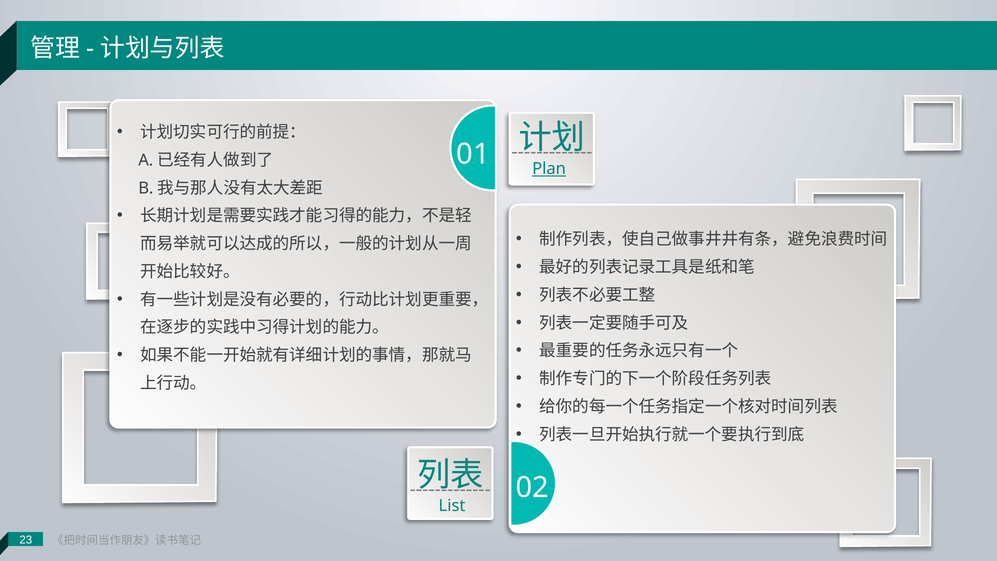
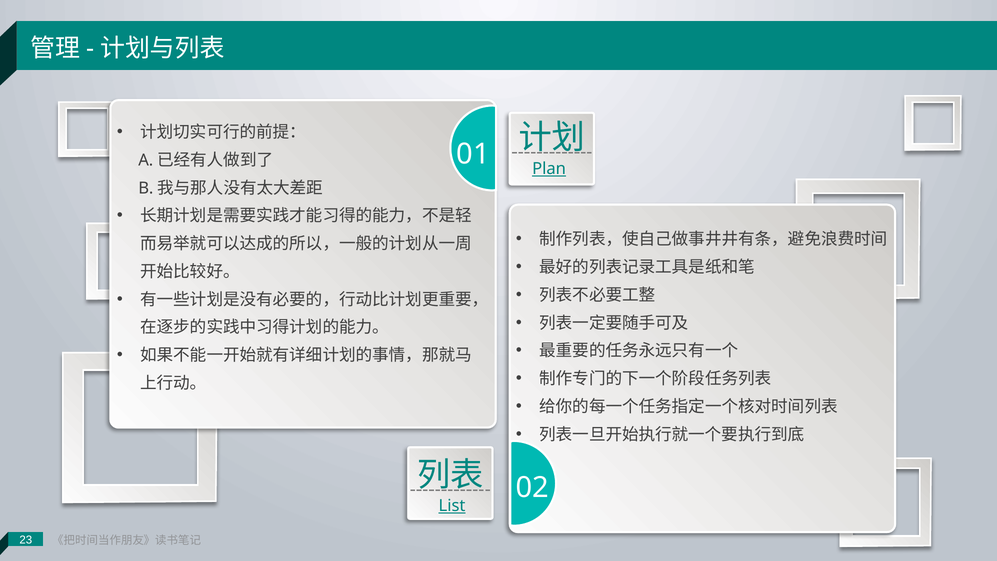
List underline: none -> present (452, 506)
